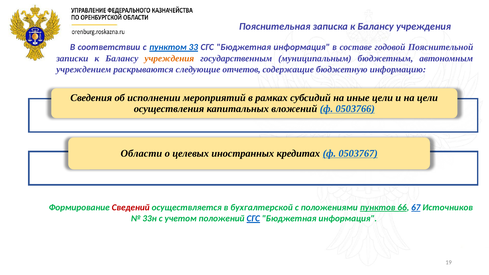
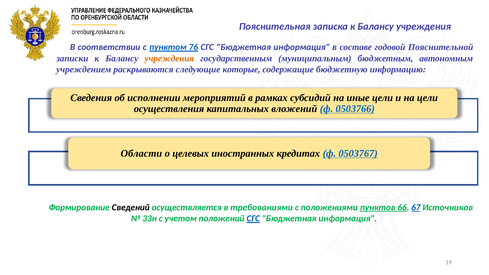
33: 33 -> 76 (193, 47)
отчетов: отчетов -> которые (241, 69)
Сведений colour: red -> black (131, 207)
бухгалтерской: бухгалтерской -> требованиями (262, 207)
